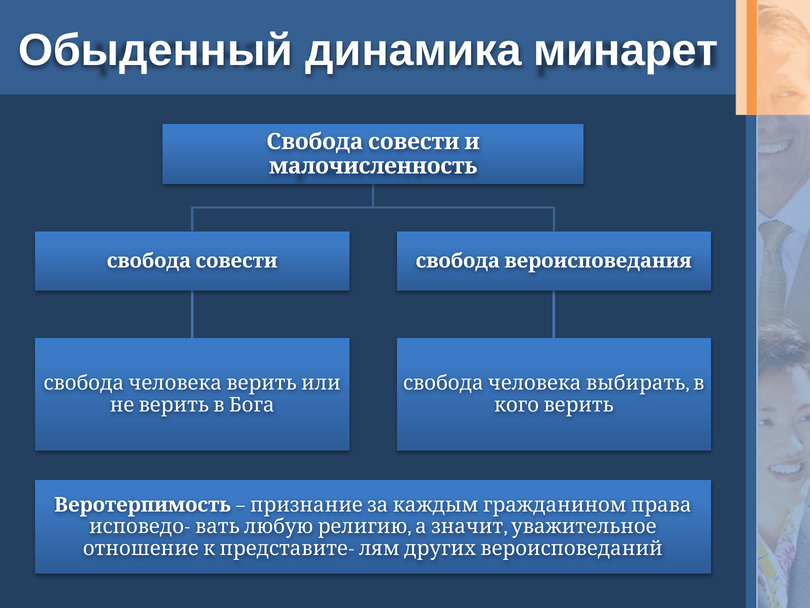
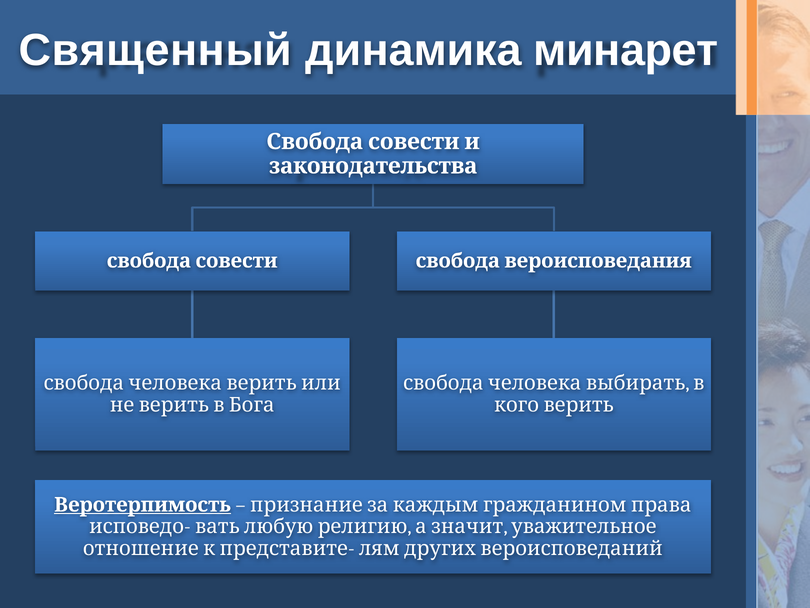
Обыденный: Обыденный -> Священный (155, 50)
малочисленность: малочисленность -> законодательства (373, 166)
Веротерпимость underline: none -> present (143, 504)
